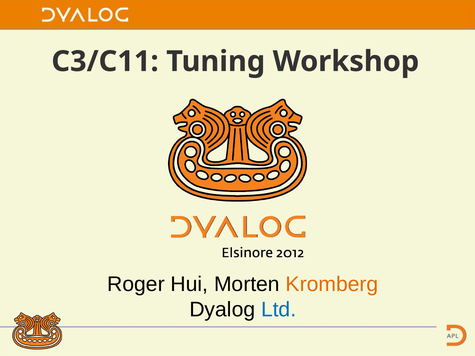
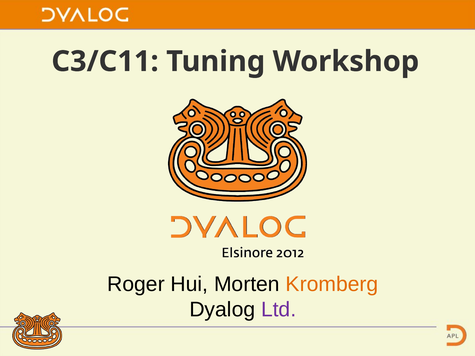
Ltd colour: blue -> purple (279, 310)
